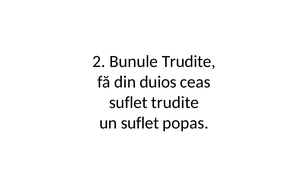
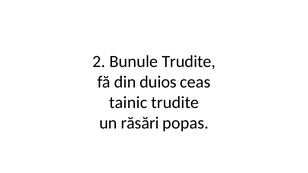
suflet: suflet -> tainic (128, 103)
un suflet: suflet -> răsări (140, 123)
